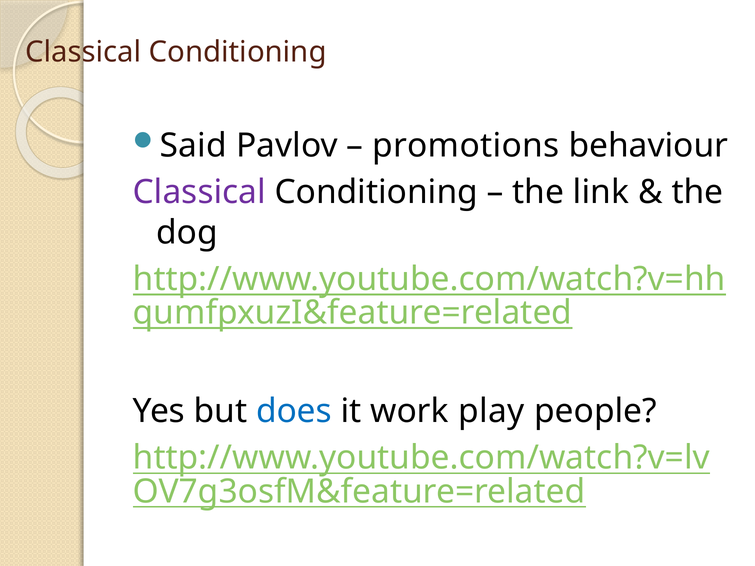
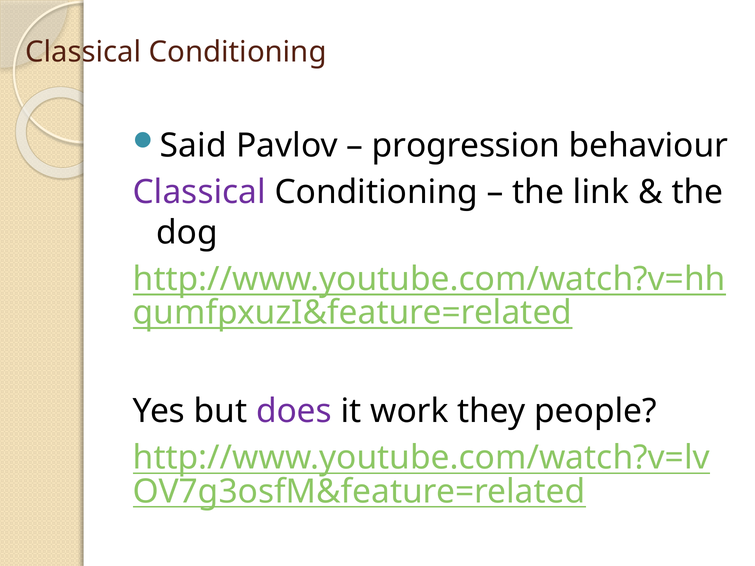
promotions: promotions -> progression (466, 146)
does colour: blue -> purple (294, 411)
play: play -> they (492, 411)
